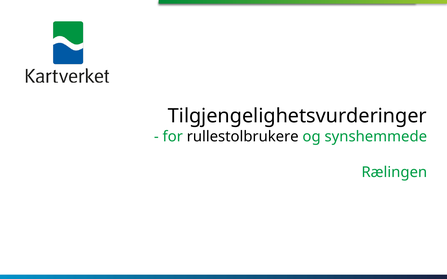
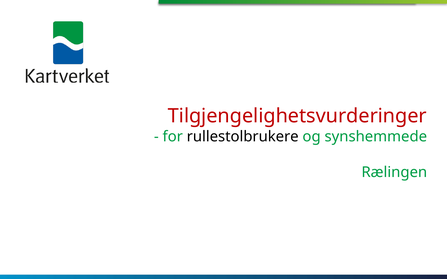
Tilgjengelighetsvurderinger colour: black -> red (297, 116)
